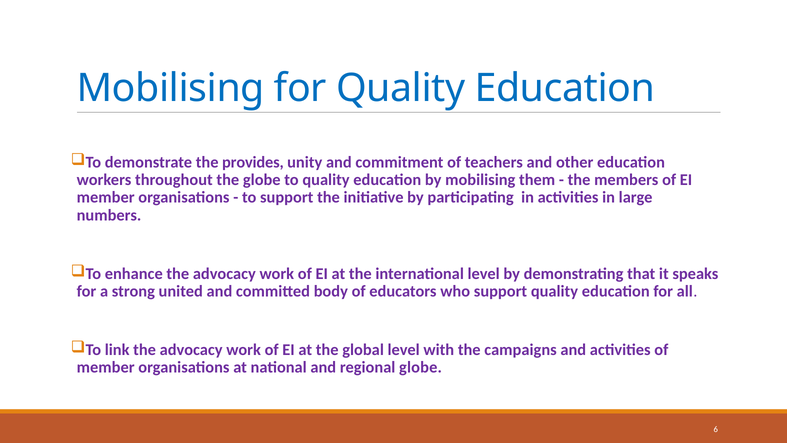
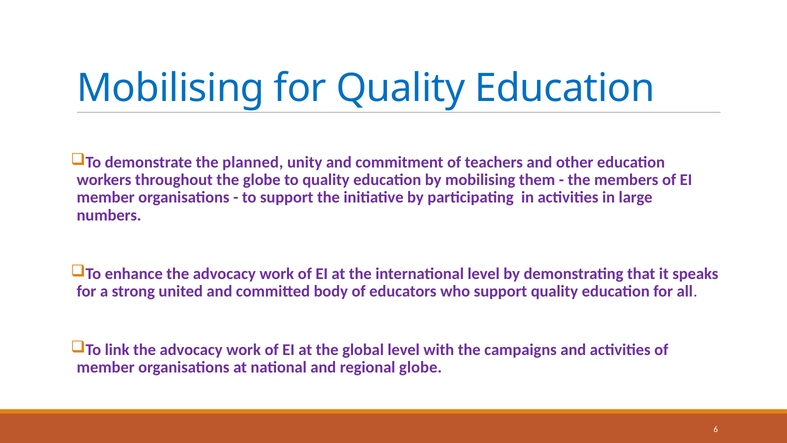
provides: provides -> planned (253, 162)
